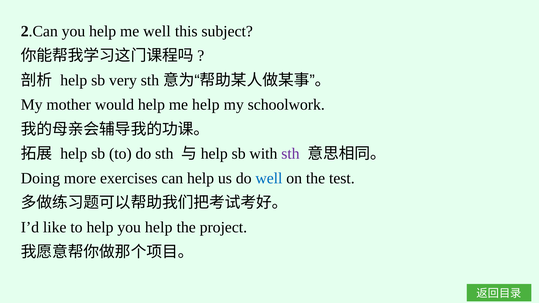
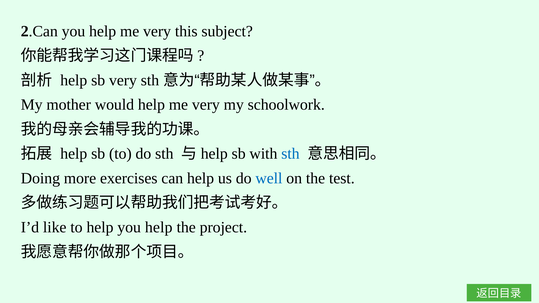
you help me well: well -> very (157, 31)
would help me help: help -> very (206, 105)
sth colour: purple -> blue (290, 154)
